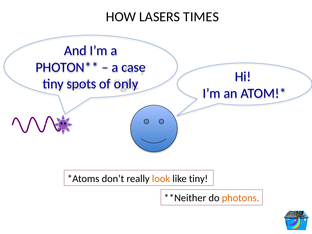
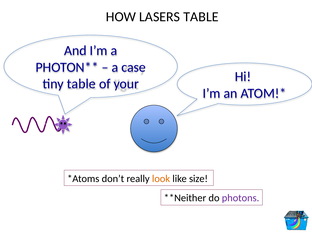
LASERS TIMES: TIMES -> TABLE (201, 17)
tiny spots: spots -> table (81, 84)
only: only -> your (126, 84)
like tiny: tiny -> size (198, 179)
photons colour: orange -> purple (241, 198)
